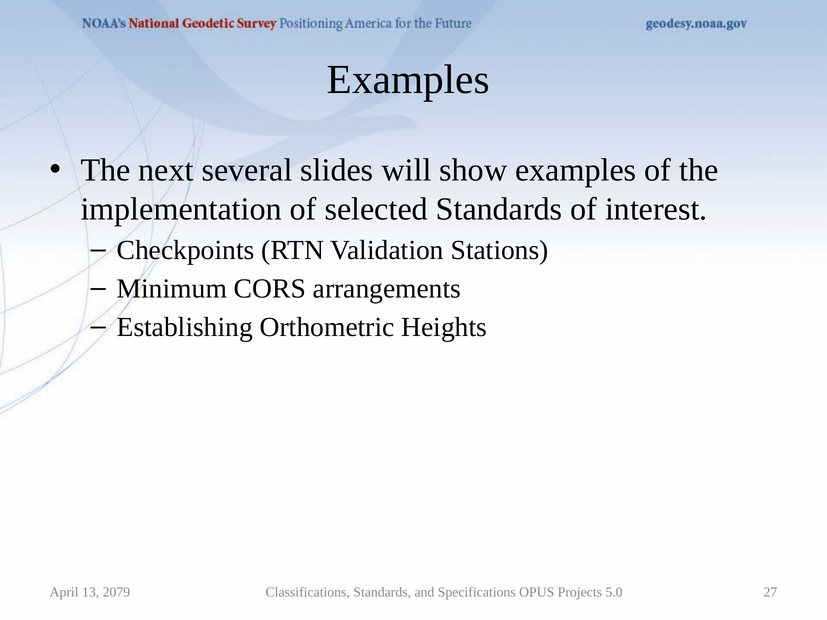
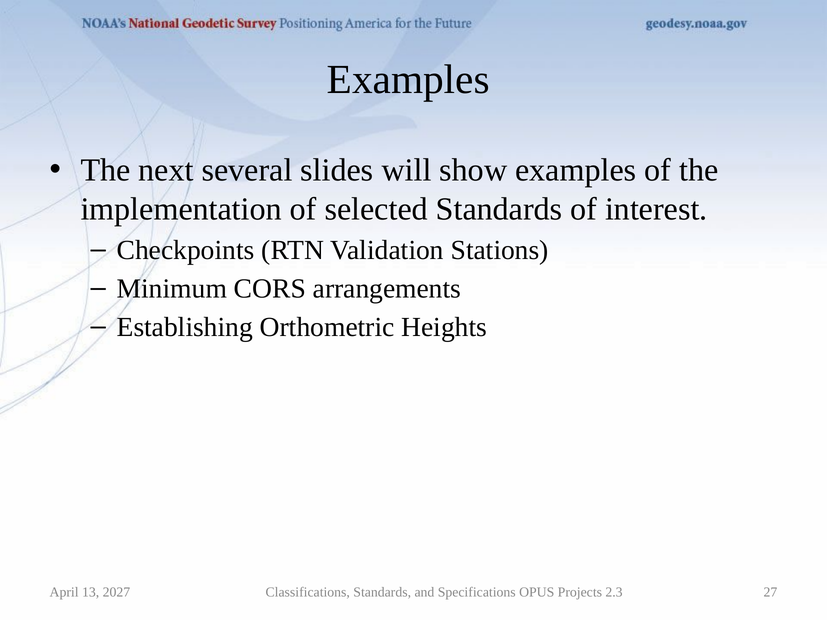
2079: 2079 -> 2027 (116, 592)
5.0: 5.0 -> 2.3 (614, 592)
